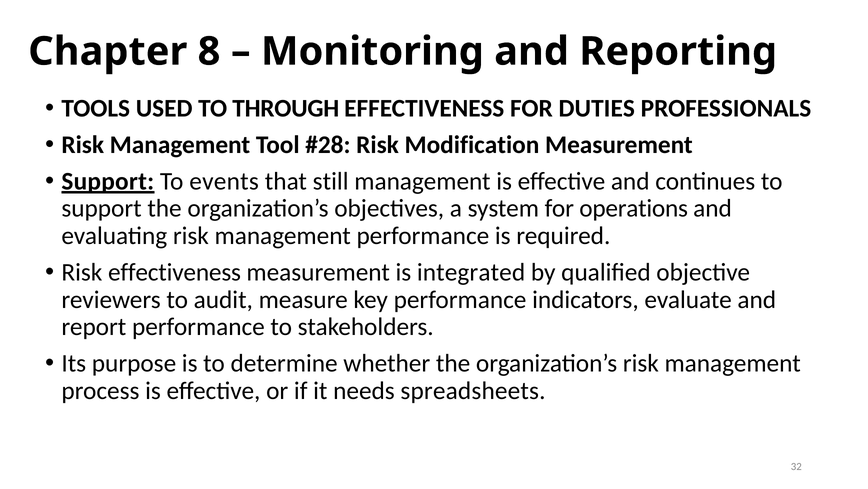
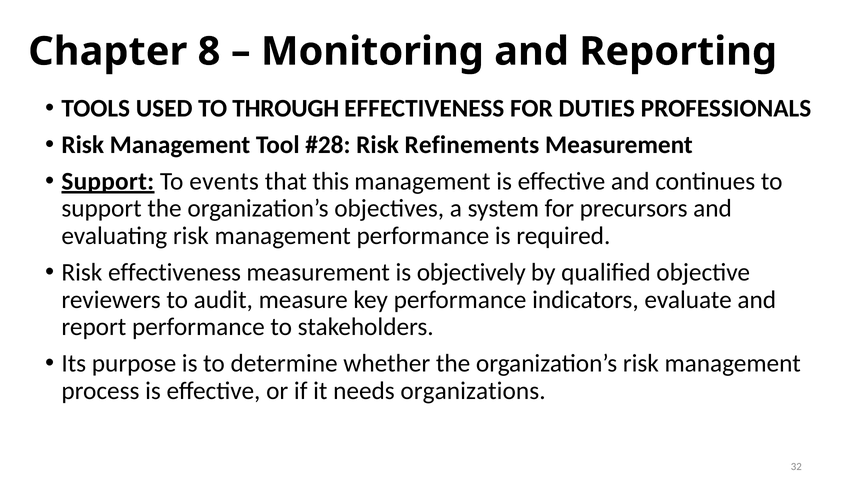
Modification: Modification -> Refinements (472, 145)
still: still -> this (331, 181)
operations: operations -> precursors (634, 208)
integrated: integrated -> objectively (471, 272)
spreadsheets: spreadsheets -> organizations (473, 390)
